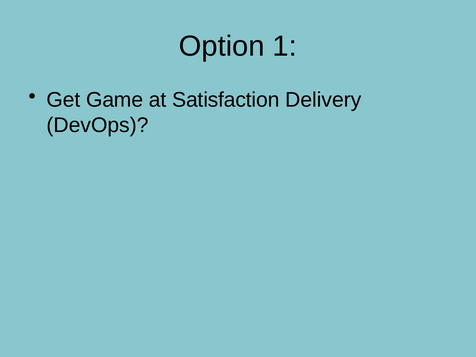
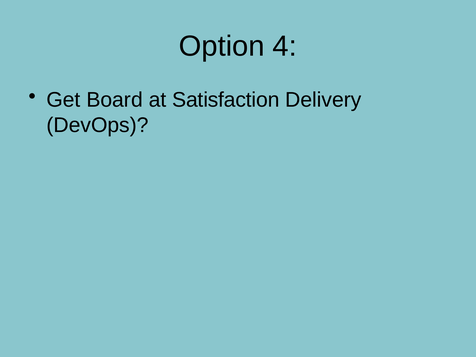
1: 1 -> 4 (285, 46)
Game: Game -> Board (115, 100)
